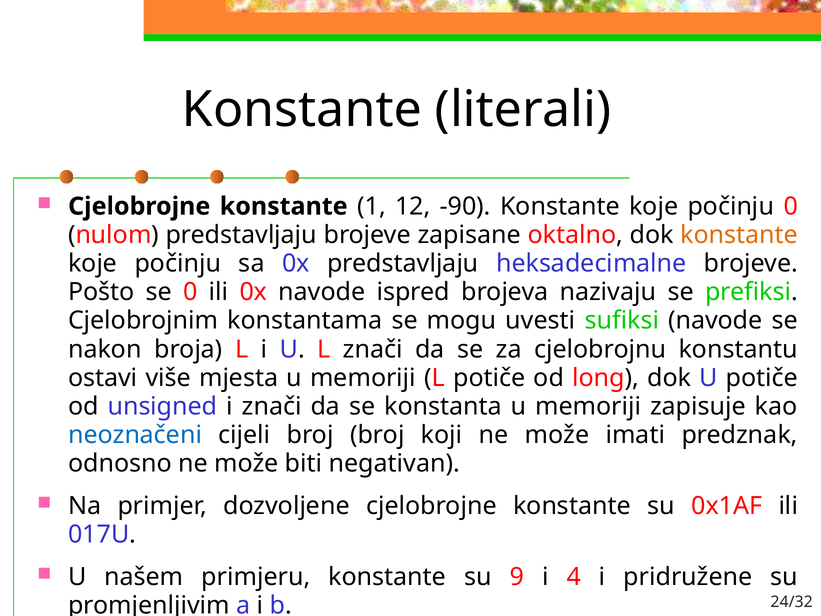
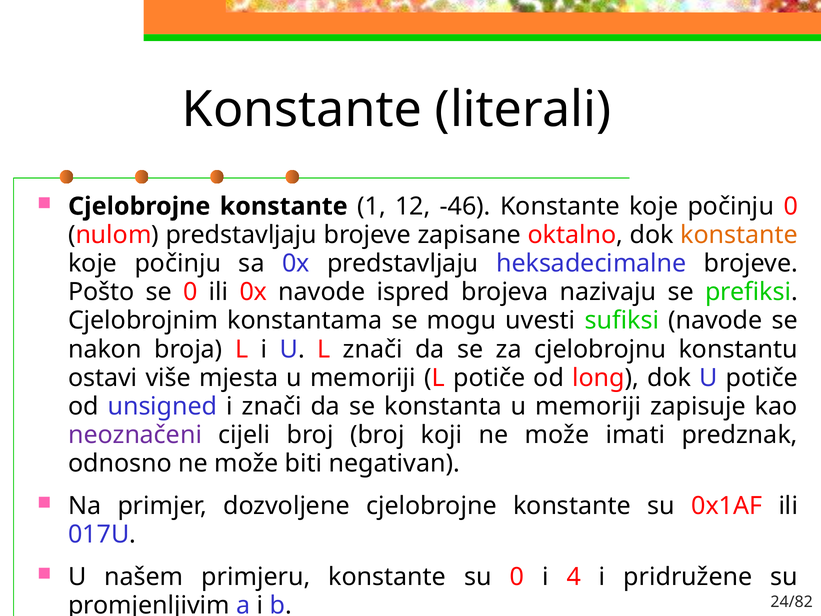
-90: -90 -> -46 (465, 206)
neoznačeni colour: blue -> purple (135, 435)
su 9: 9 -> 0 (517, 577)
24/32: 24/32 -> 24/82 (792, 602)
